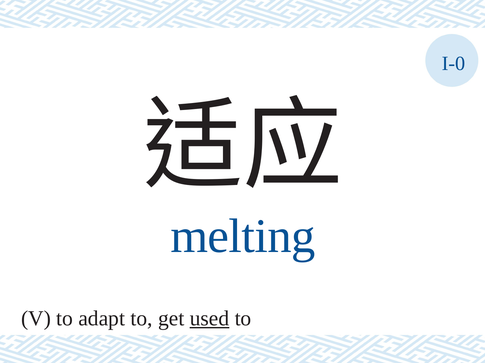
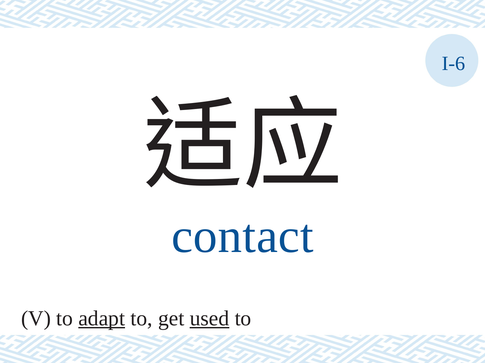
I-0: I-0 -> I-6 (454, 64)
melting: melting -> contact (242, 237)
adapt underline: none -> present (102, 319)
